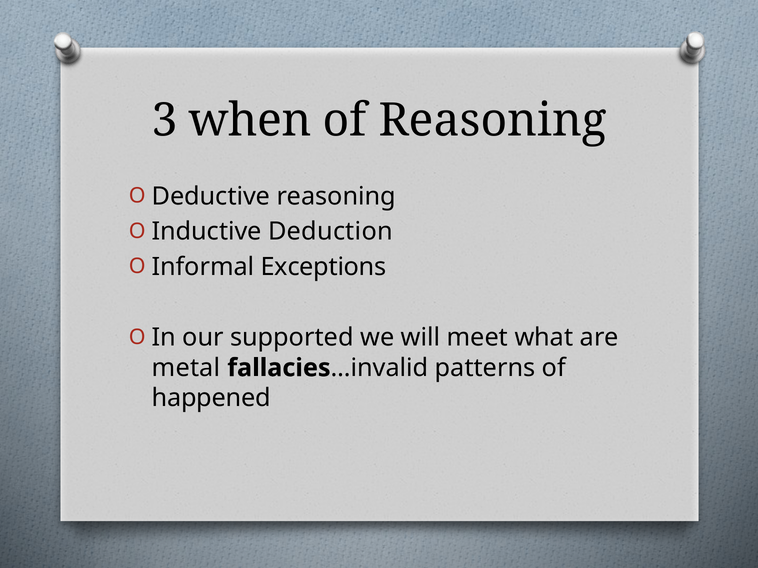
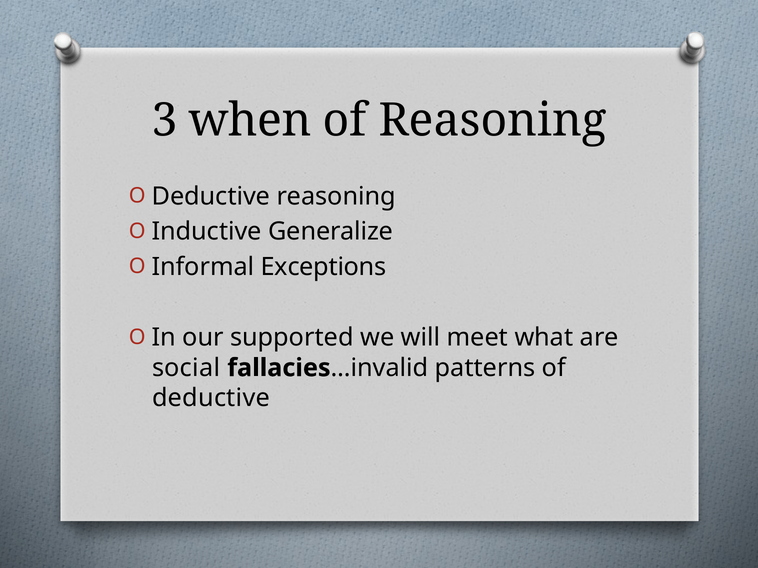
Deduction: Deduction -> Generalize (331, 232)
metal: metal -> social (186, 368)
happened: happened -> deductive (211, 399)
